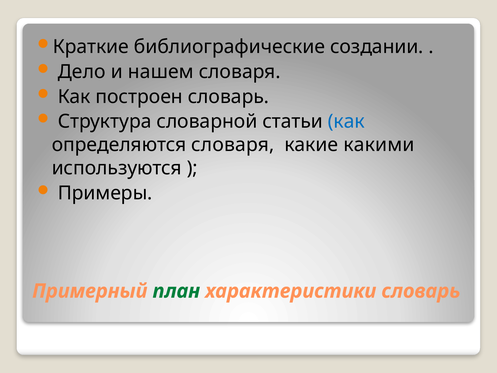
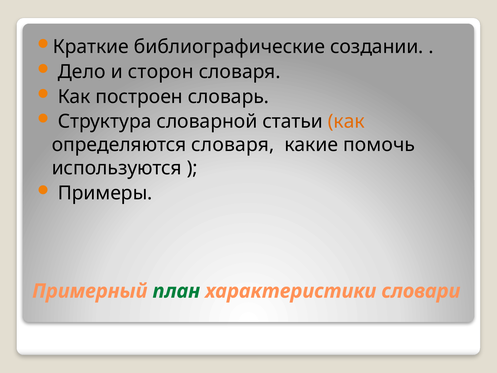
нашем: нашем -> сторон (161, 72)
как colour: blue -> orange (346, 122)
какими: какими -> помочь (379, 145)
характеристики словарь: словарь -> словари (421, 291)
